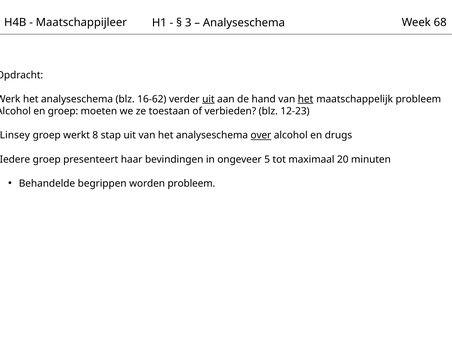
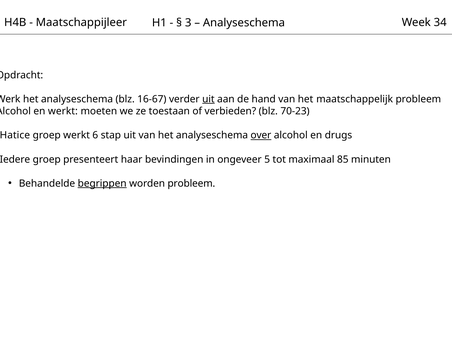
68: 68 -> 34 (440, 23)
16-62: 16-62 -> 16-67 (152, 99)
het underline: present -> none (306, 99)
en groep: groep -> werkt (63, 111)
12-23: 12-23 -> 70-23 (295, 111)
Linsey: Linsey -> Hatice (15, 135)
8: 8 -> 6 (95, 135)
20: 20 -> 85 (343, 159)
begrippen underline: none -> present (102, 183)
